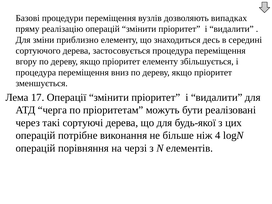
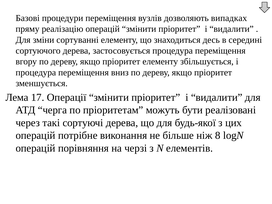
приблизно: приблизно -> сортуванні (78, 40)
4: 4 -> 8 (218, 135)
